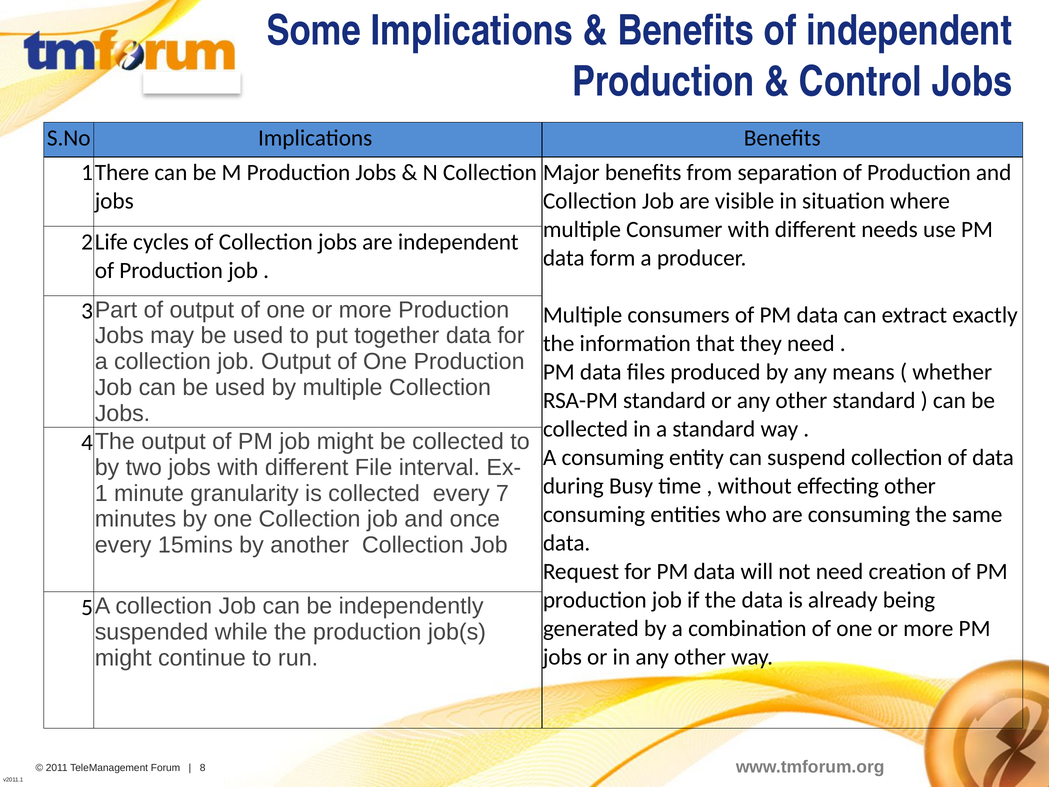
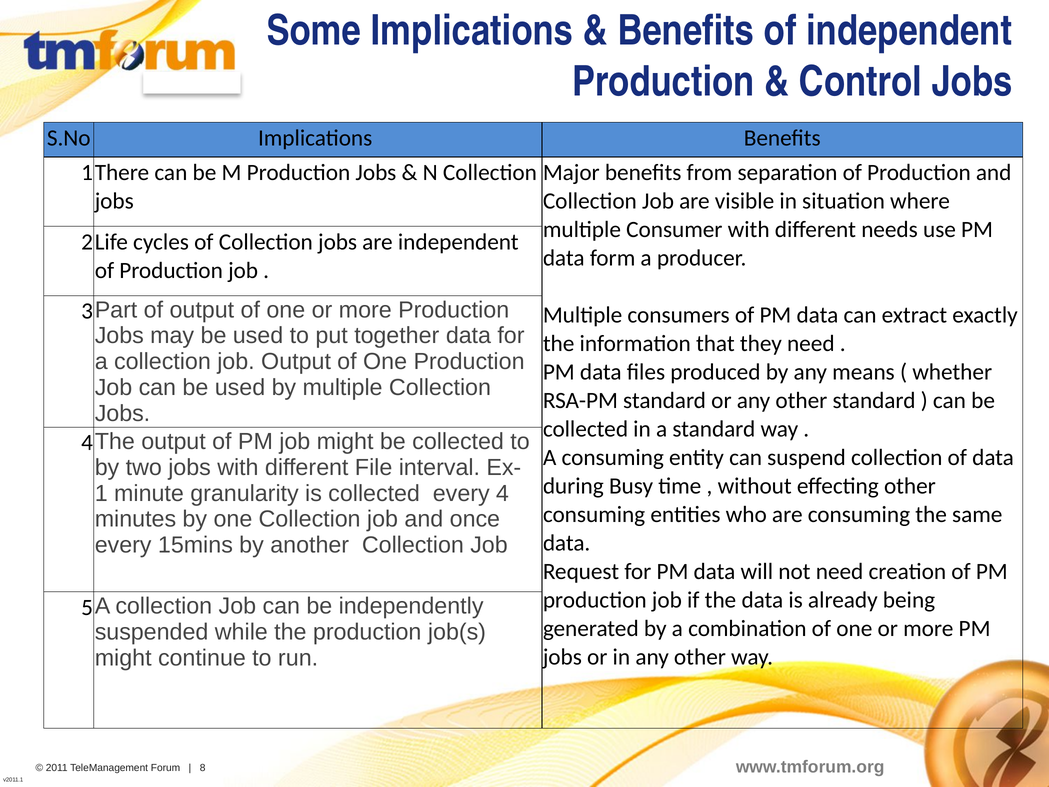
7: 7 -> 4 (502, 493)
